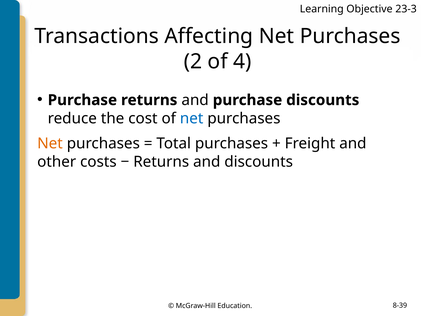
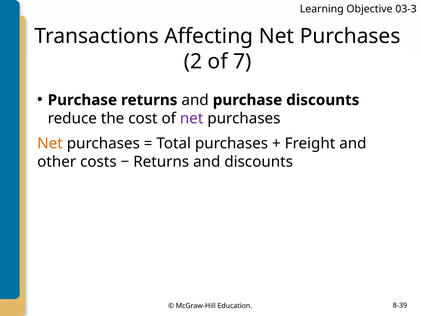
23-3: 23-3 -> 03-3 (406, 9)
4: 4 -> 7 (242, 61)
net colour: blue -> purple (192, 118)
